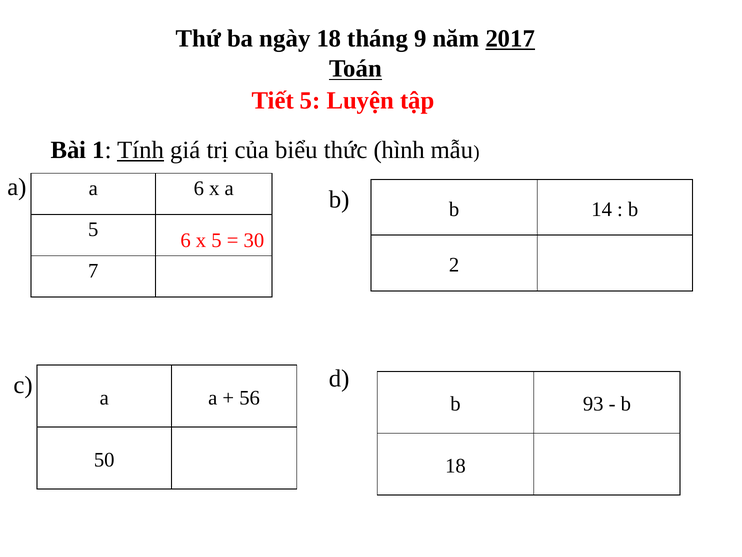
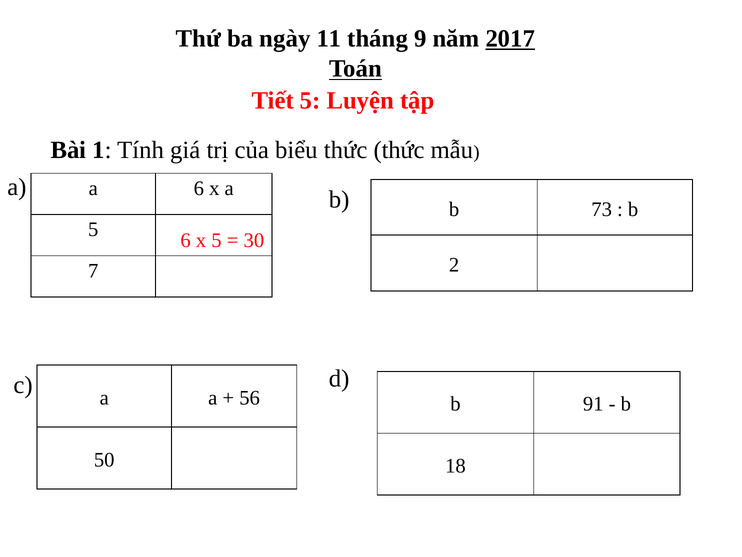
ngày 18: 18 -> 11 (329, 39)
Tính underline: present -> none (141, 150)
thức hình: hình -> thức (399, 150)
14: 14 -> 73 (602, 209)
93: 93 -> 91 (593, 404)
